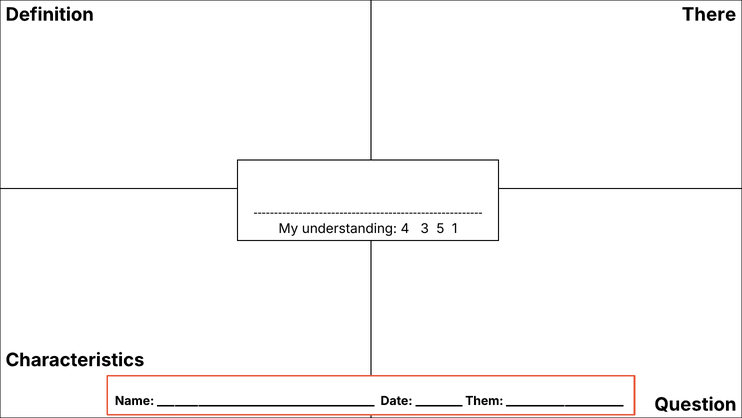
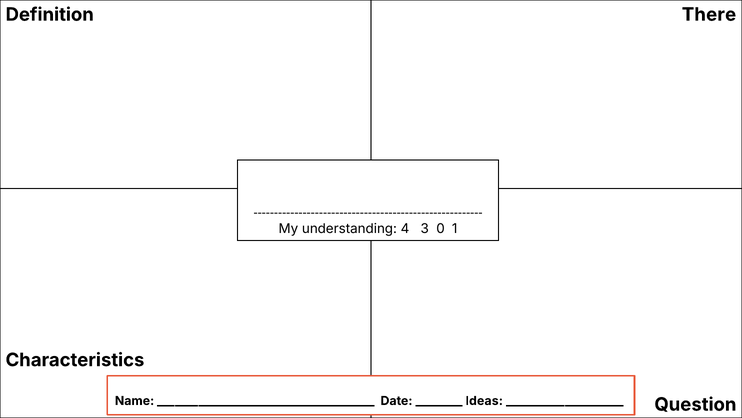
5: 5 -> 0 (441, 229)
Them: Them -> Ideas (484, 400)
